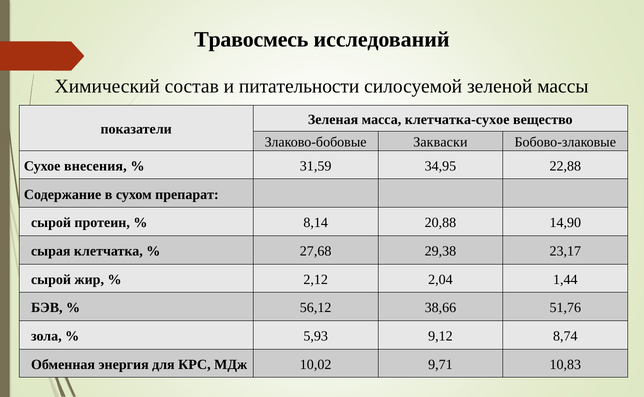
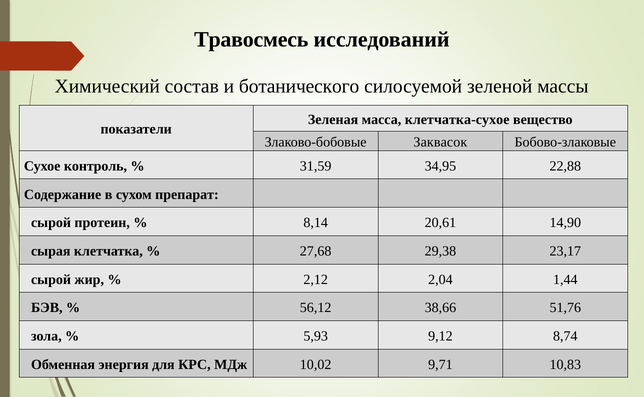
питательности: питательности -> ботанического (299, 86)
Закваски: Закваски -> Заквасок (440, 142)
внесения: внесения -> контроль (95, 166)
20,88: 20,88 -> 20,61 (440, 223)
